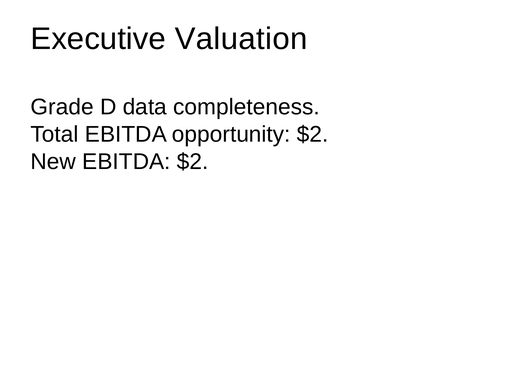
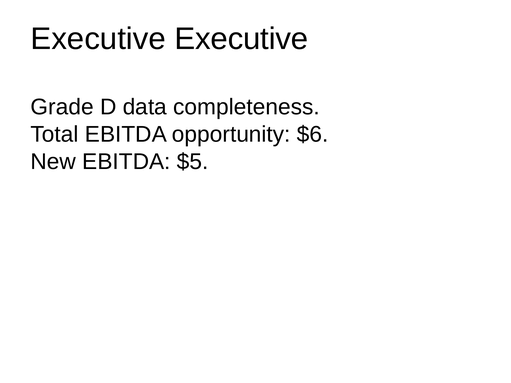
Executive Valuation: Valuation -> Executive (241, 39)
opportunity $2: $2 -> $6 (313, 134)
EBITDA $2: $2 -> $5 (193, 162)
